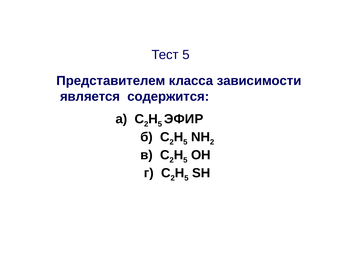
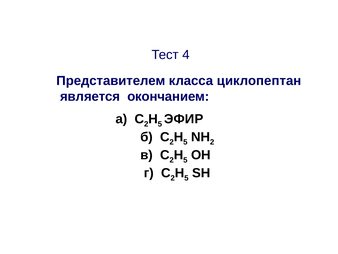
Тест 5: 5 -> 4 (186, 55)
зависимости: зависимости -> циклопептан (259, 81)
содержится: содержится -> окончанием (168, 96)
